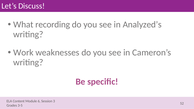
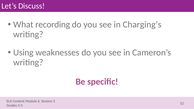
Analyzed’s: Analyzed’s -> Charging’s (142, 25)
Work: Work -> Using (23, 53)
